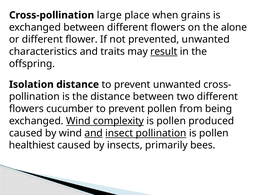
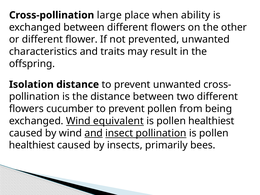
grains: grains -> ability (196, 15)
alone: alone -> other (234, 27)
result underline: present -> none (164, 52)
complexity: complexity -> equivalent (118, 121)
produced: produced -> healthiest (211, 121)
